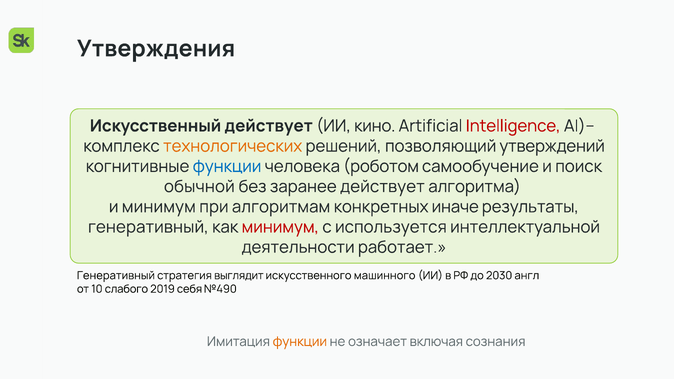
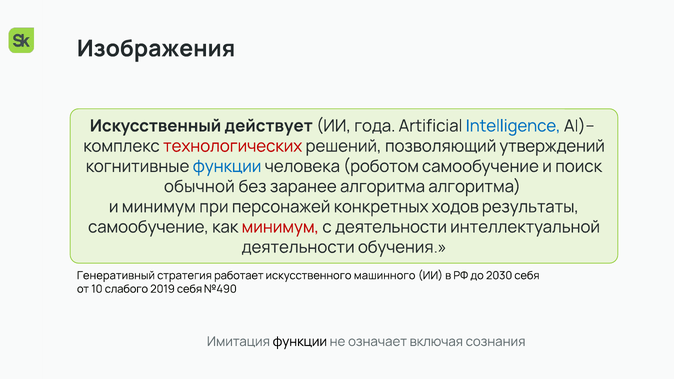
Утверждения: Утверждения -> Изображения (156, 49)
кино: кино -> года (375, 126)
Intelligence colour: red -> blue (513, 126)
технологических colour: orange -> red (233, 146)
заранее действует: действует -> алгоритма (383, 187)
алгоритмам: алгоритмам -> персонажей (281, 207)
иначе: иначе -> ходов (455, 207)
генеративный: генеративный -> самообучение (148, 227)
с используется: используется -> деятельности (391, 227)
работает: работает -> обучения (402, 247)
выглядит: выглядит -> работает (239, 276)
2030 англ: англ -> себя (527, 276)
функции colour: orange -> black (300, 342)
